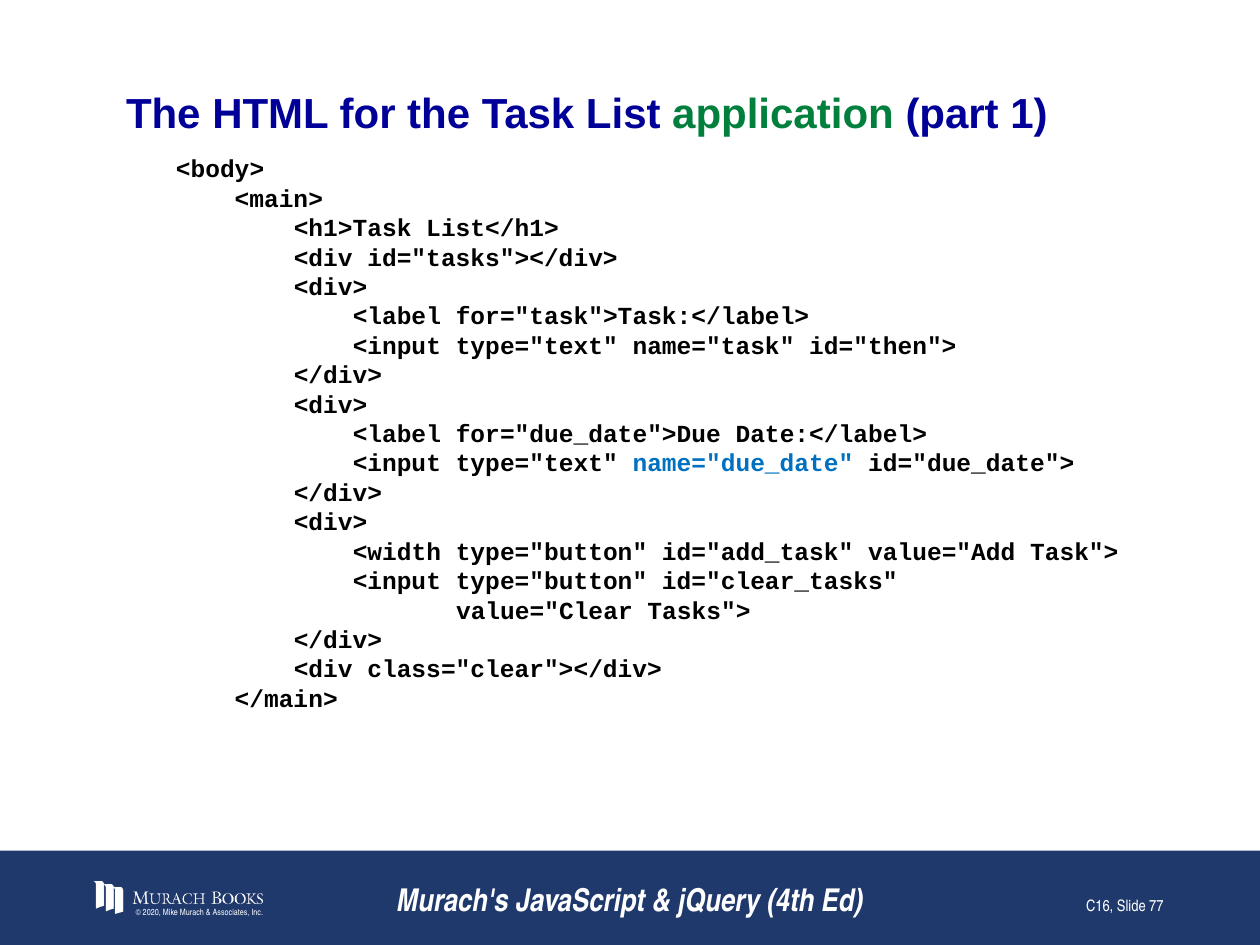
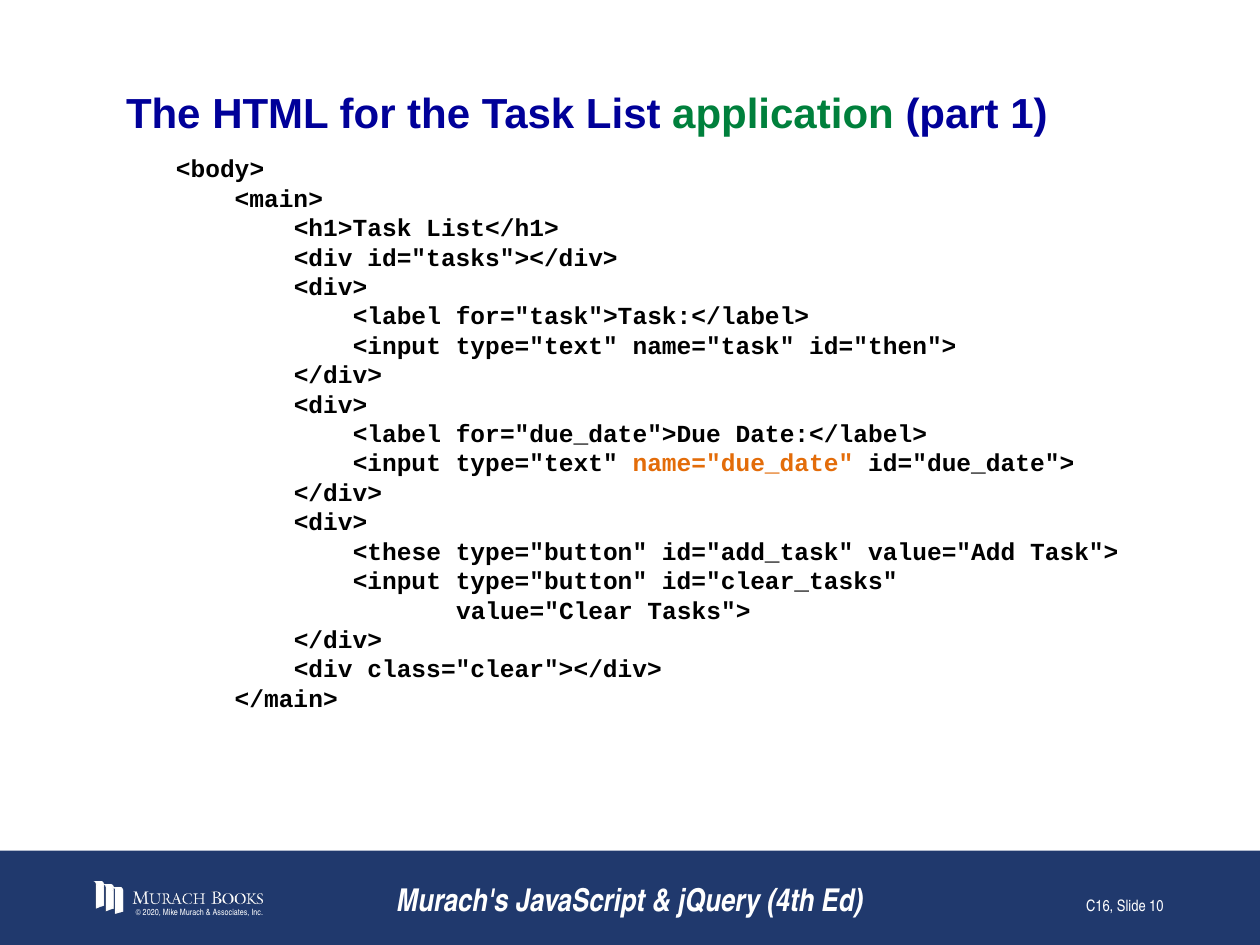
name="due_date colour: blue -> orange (743, 464)
<width: <width -> <these (397, 552)
77: 77 -> 10 (1156, 907)
